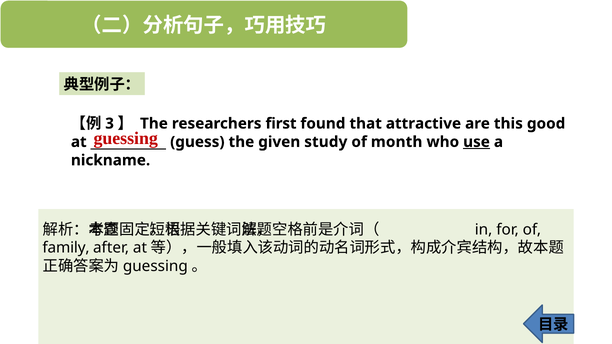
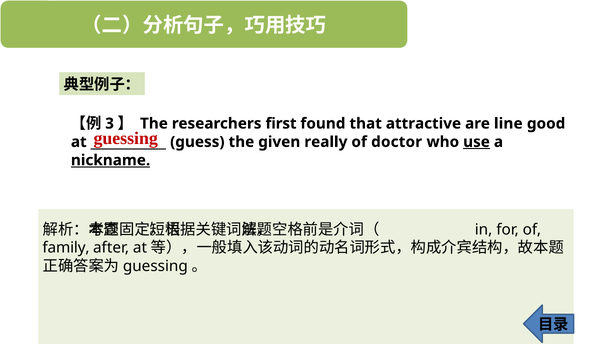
this: this -> line (508, 124)
study: study -> really (326, 142)
month: month -> doctor (397, 142)
nickname underline: none -> present (111, 160)
